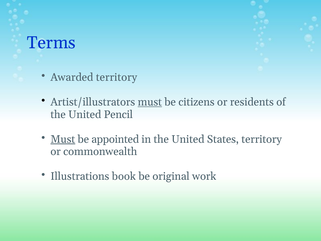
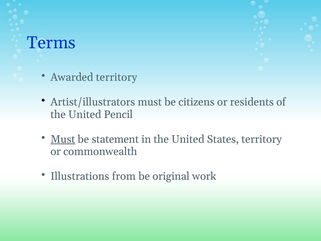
must underline: present -> none (150, 102)
appointed: appointed -> statement (115, 139)
book: book -> from (124, 176)
